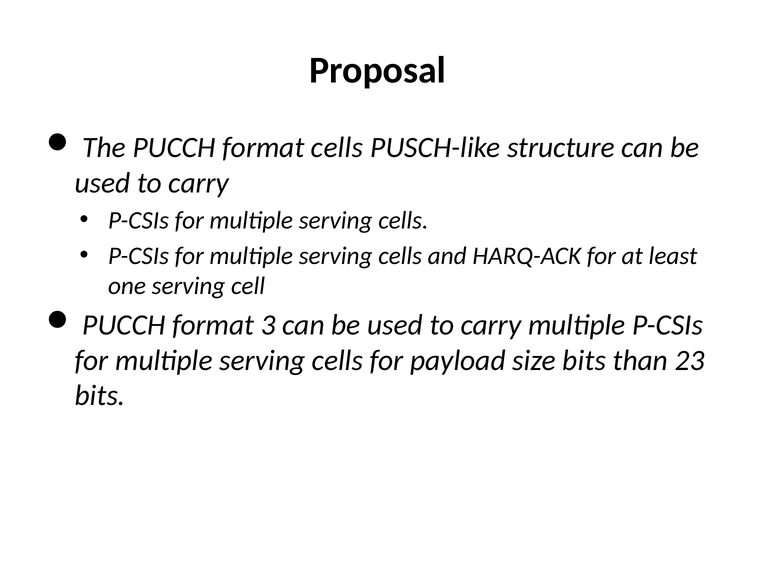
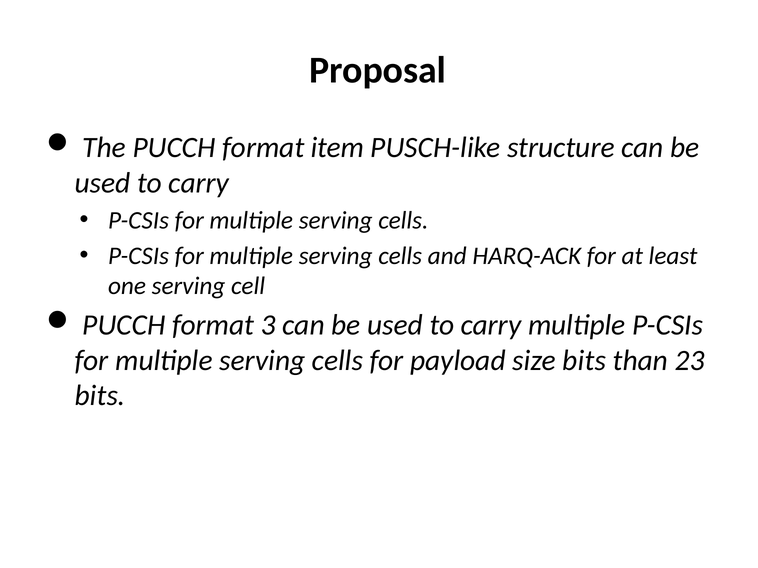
format cells: cells -> item (338, 148)
